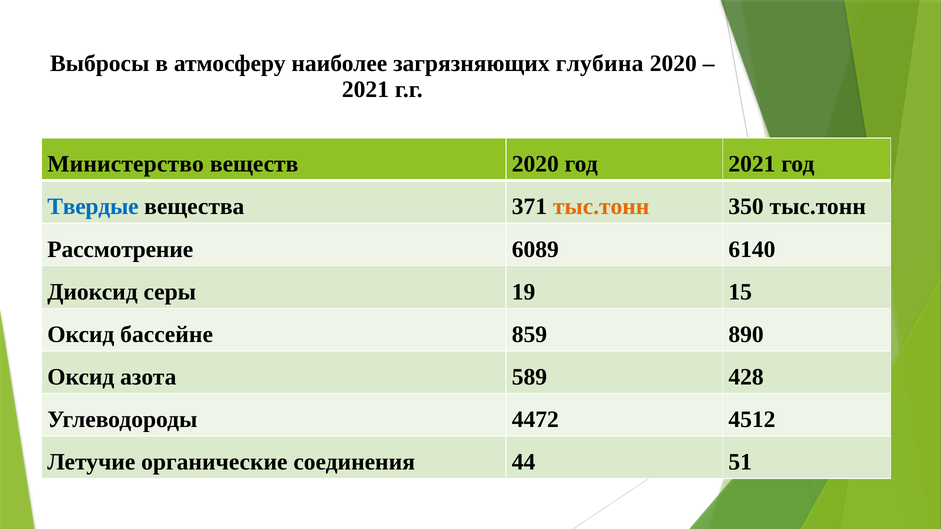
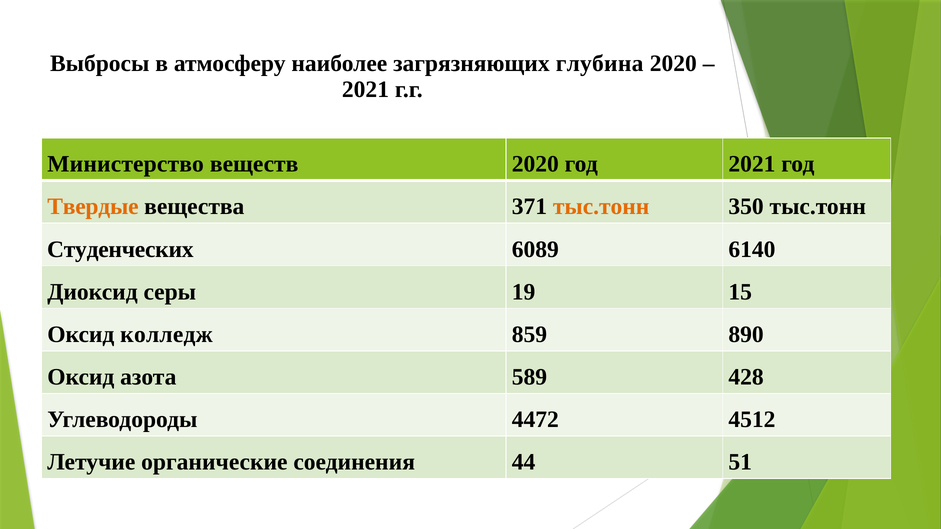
Твердые colour: blue -> orange (93, 207)
Рассмотрение: Рассмотрение -> Студенческих (120, 249)
бассейне: бассейне -> колледж (167, 335)
